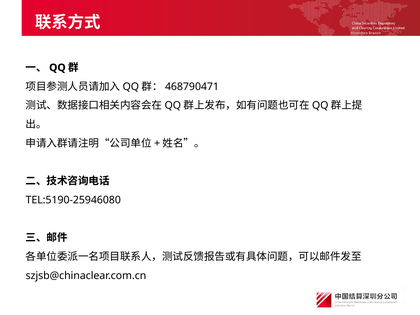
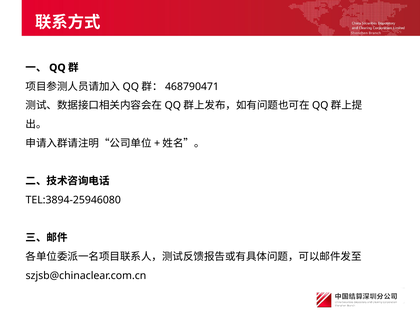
TEL:5190-25946080: TEL:5190-25946080 -> TEL:3894-25946080 (73, 200)
